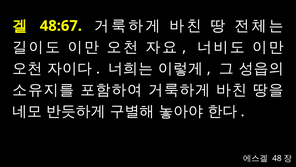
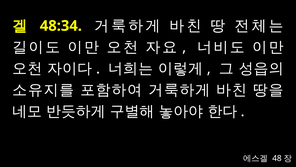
48:67: 48:67 -> 48:34 (61, 26)
